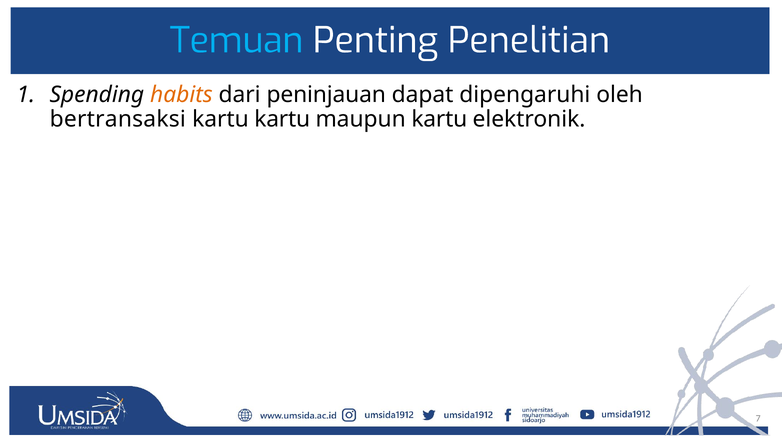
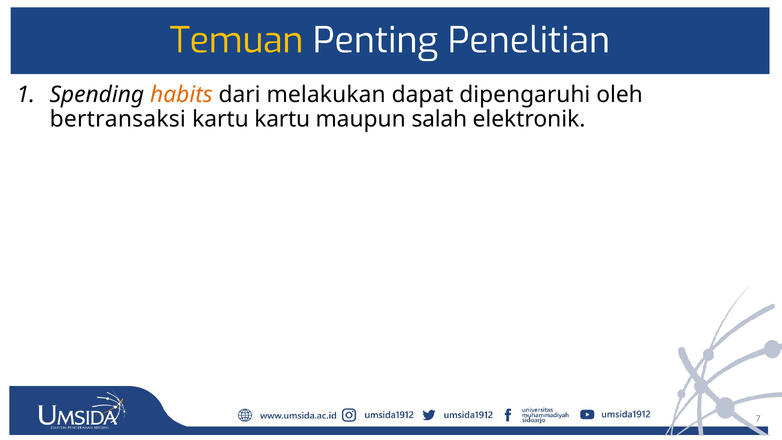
Temuan colour: light blue -> yellow (237, 40)
peninjauan: peninjauan -> melakukan (326, 95)
maupun kartu: kartu -> salah (439, 119)
